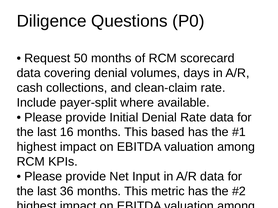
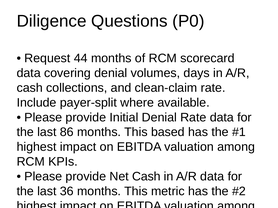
50: 50 -> 44 (81, 58)
16: 16 -> 86 (67, 132)
Net Input: Input -> Cash (146, 177)
